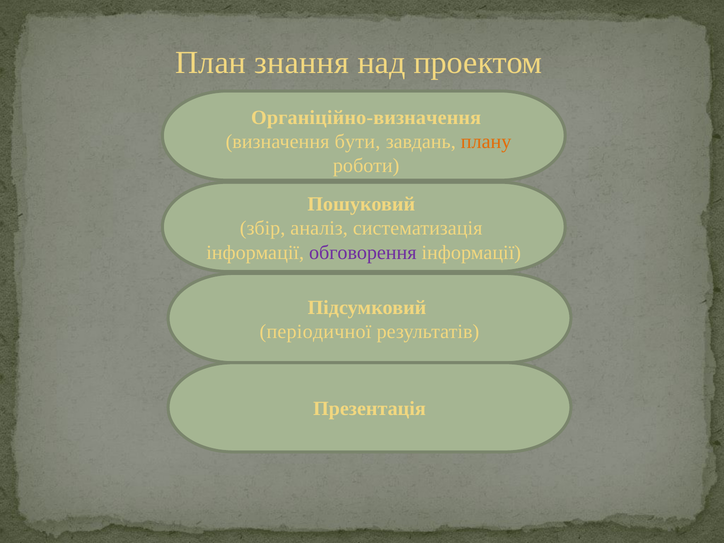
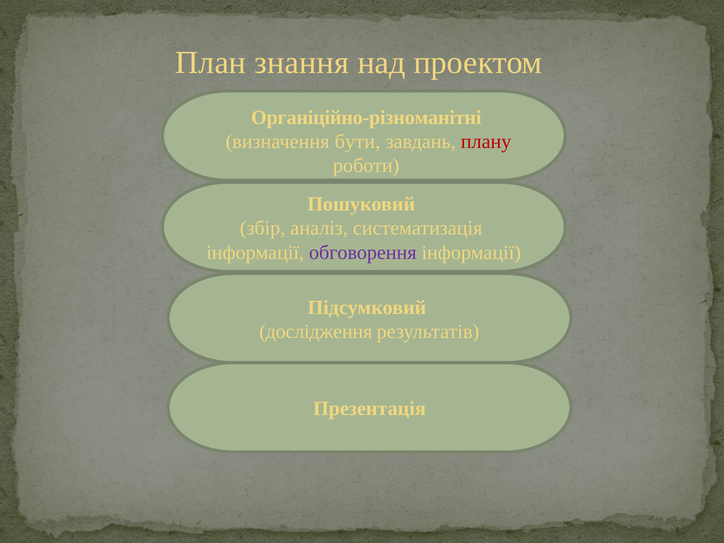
Органіційно-визначення: Органіційно-визначення -> Органіційно-різноманітні (366, 117)
плану colour: orange -> red (486, 142)
періодичної: періодичної -> дослідження (316, 332)
